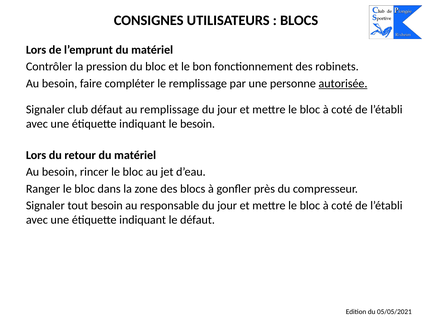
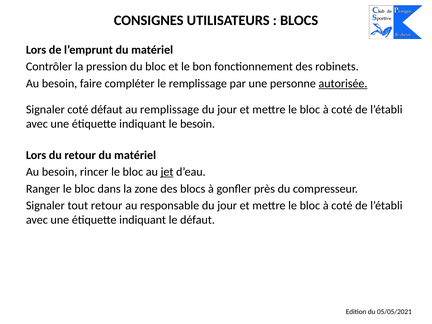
Signaler club: club -> coté (78, 109)
jet underline: none -> present (167, 172)
tout besoin: besoin -> retour (107, 206)
